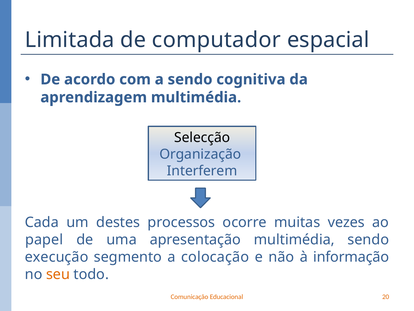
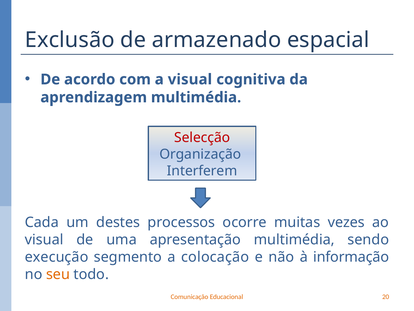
Limitada: Limitada -> Exclusão (70, 40)
computador: computador -> armazenado (217, 40)
a sendo: sendo -> visual (190, 79)
Selecção colour: black -> red (202, 137)
papel: papel -> visual (44, 239)
